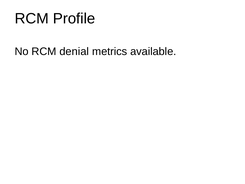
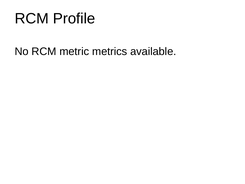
denial: denial -> metric (74, 51)
